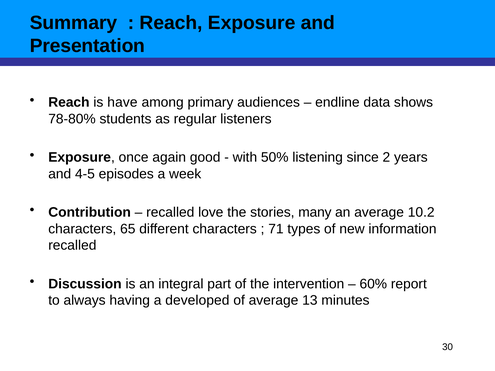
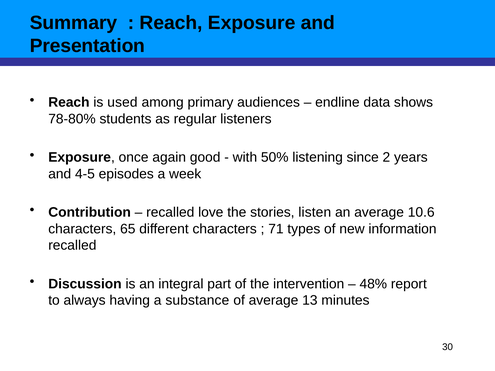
have: have -> used (122, 102)
many: many -> listen (315, 212)
10.2: 10.2 -> 10.6 (421, 212)
60%: 60% -> 48% (373, 284)
developed: developed -> substance (197, 301)
